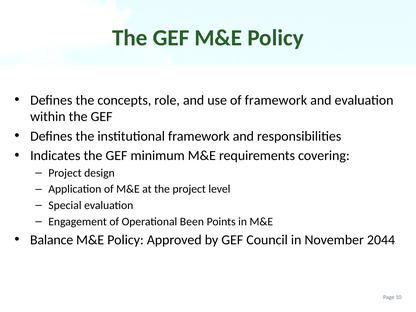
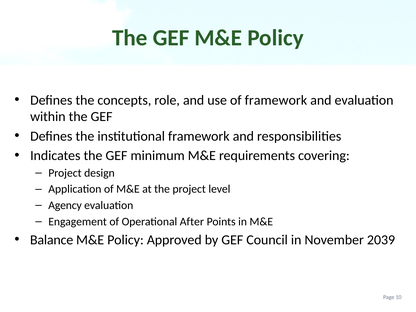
Special: Special -> Agency (65, 205)
Been: Been -> After (192, 222)
2044: 2044 -> 2039 (381, 240)
